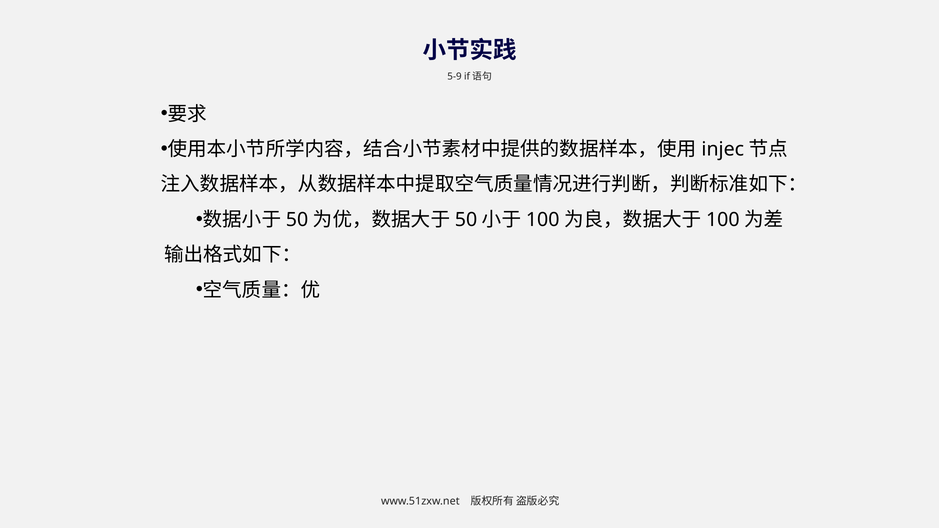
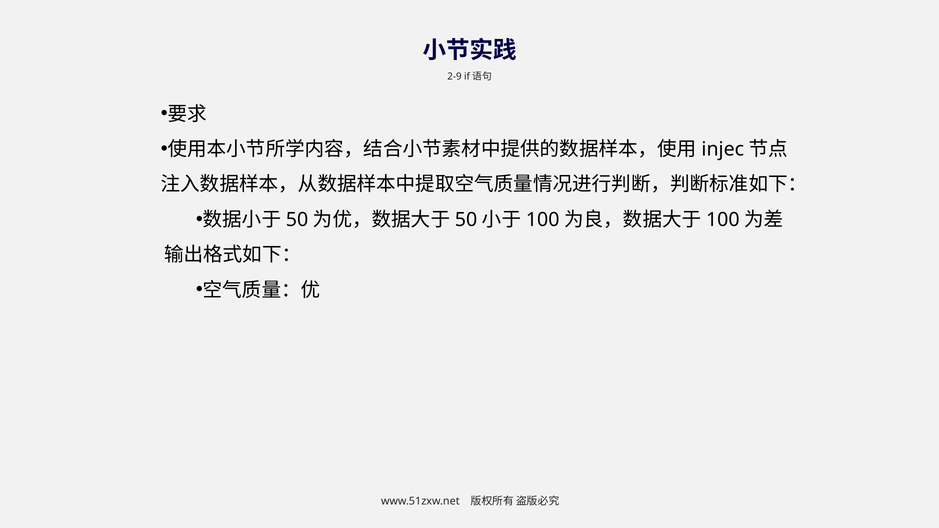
5-9: 5-9 -> 2-9 (454, 77)
